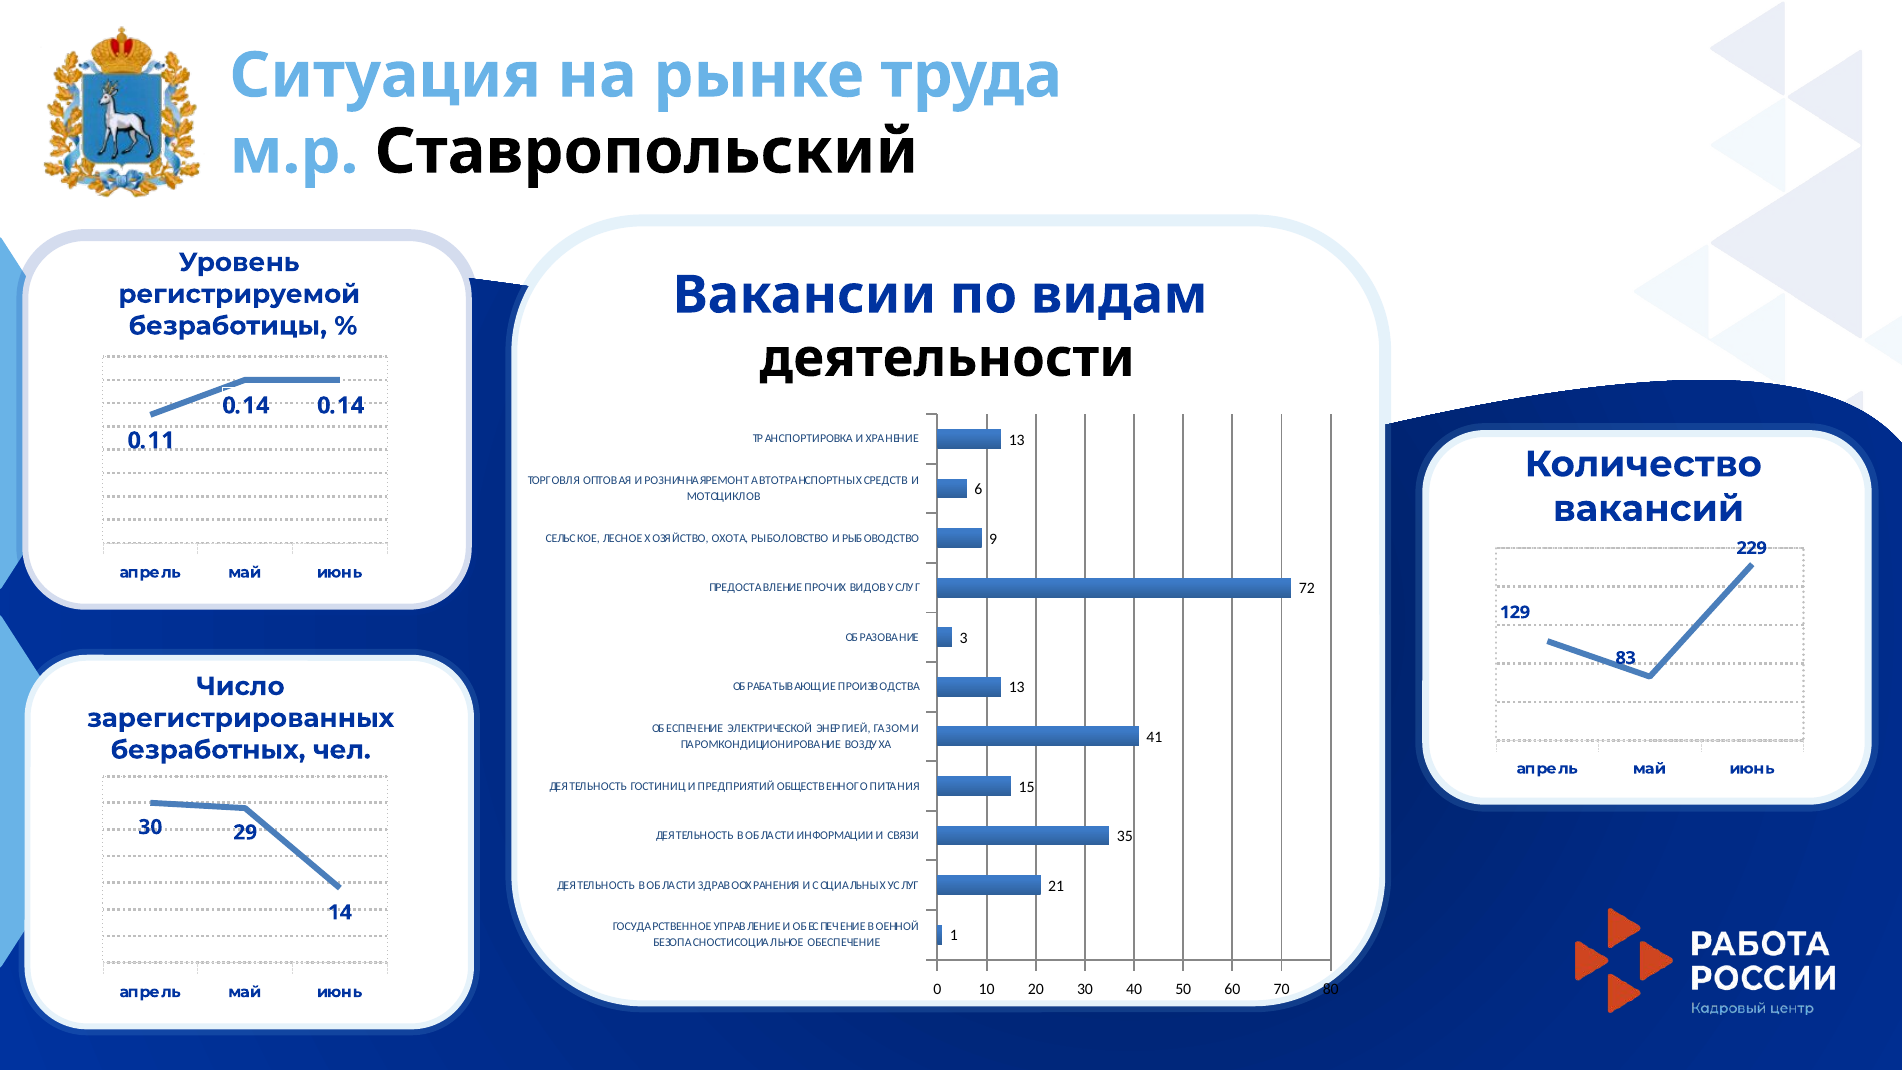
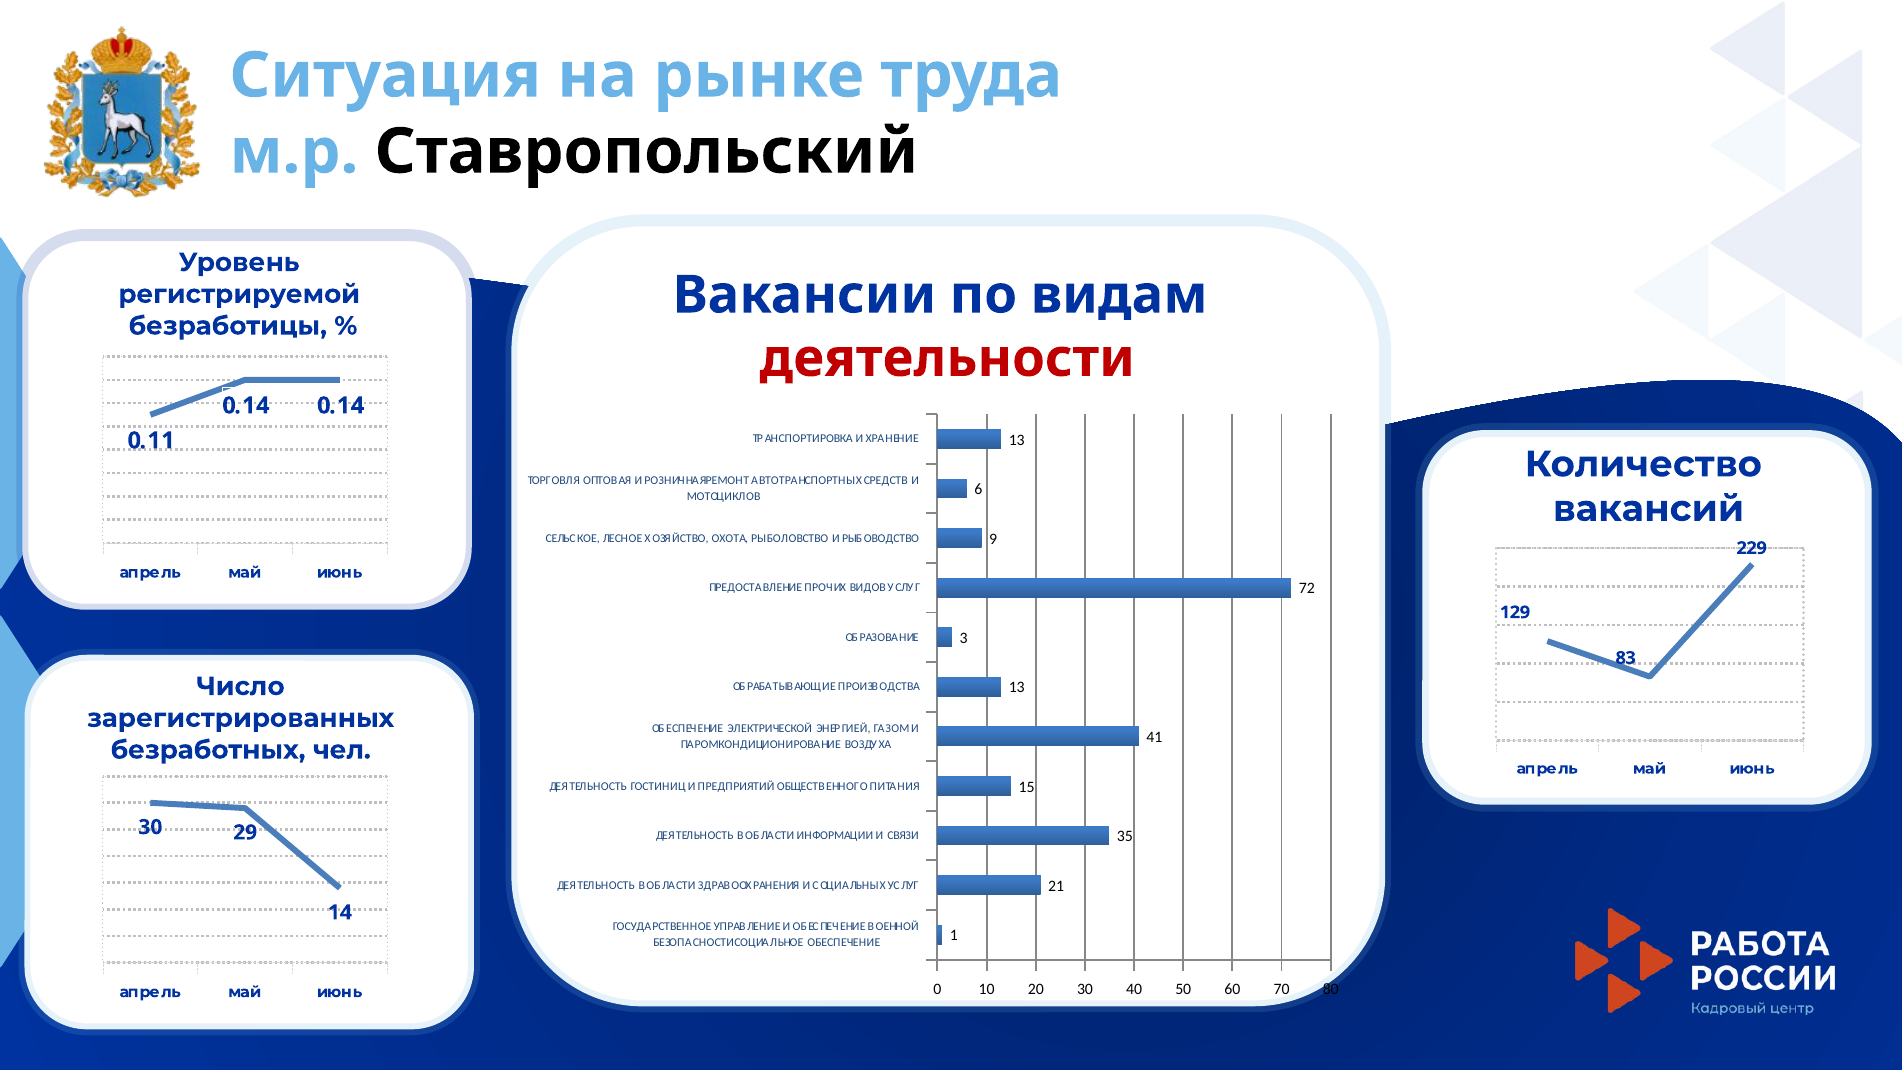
деятельности colour: black -> red (947, 358)
